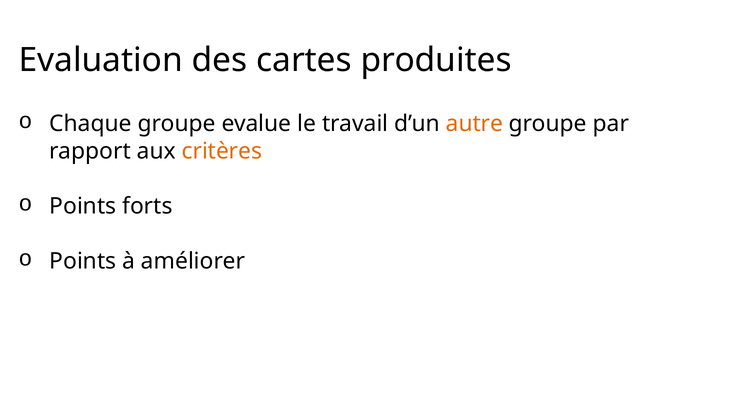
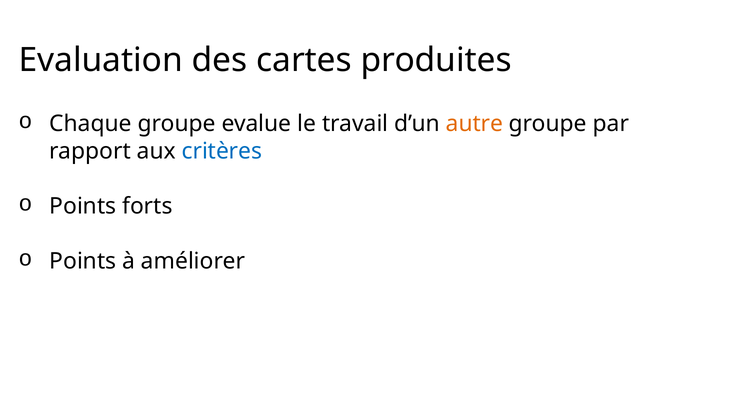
critères colour: orange -> blue (222, 151)
